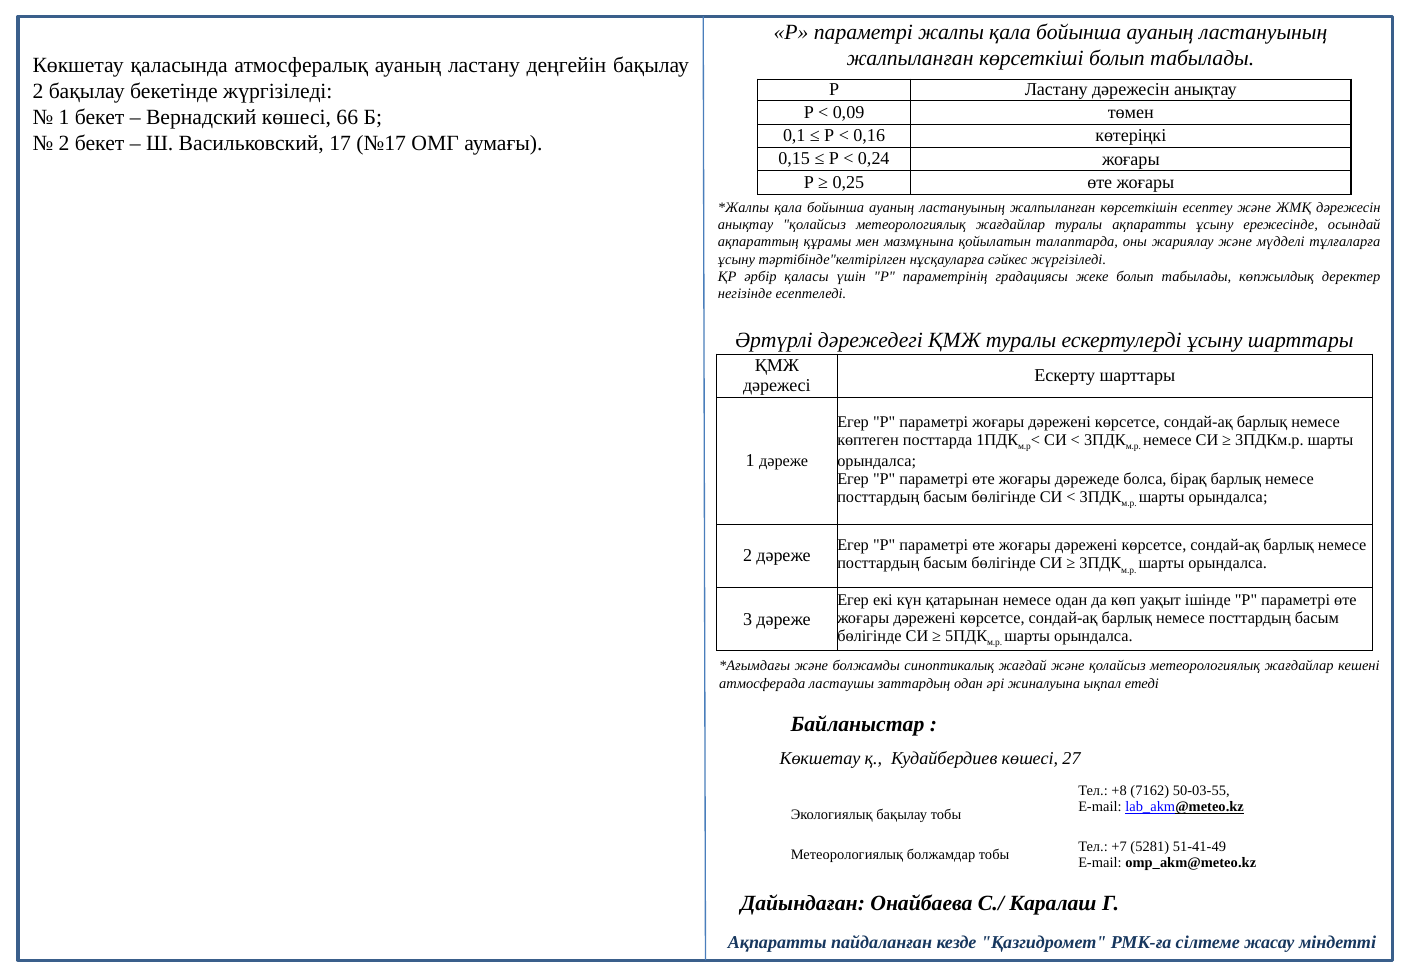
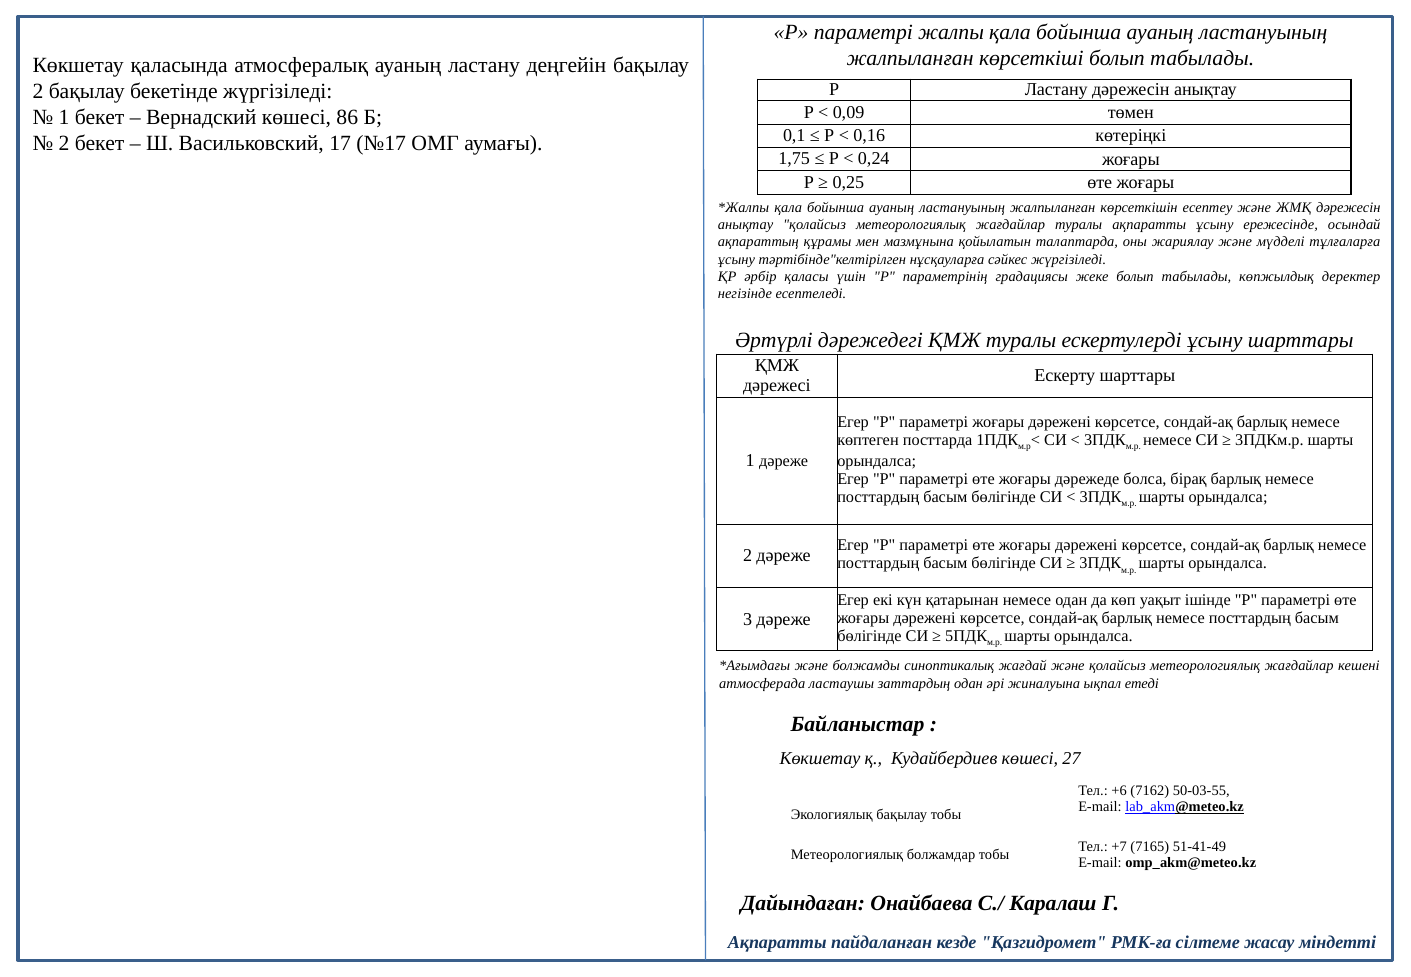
66: 66 -> 86 (347, 117)
0,15: 0,15 -> 1,75 (794, 159)
+8: +8 -> +6 (1119, 790)
5281: 5281 -> 7165 (1150, 847)
